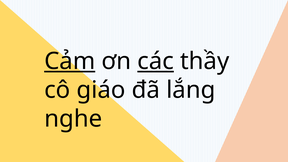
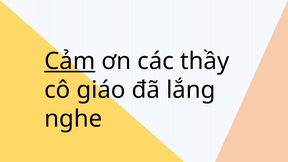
các underline: present -> none (156, 61)
